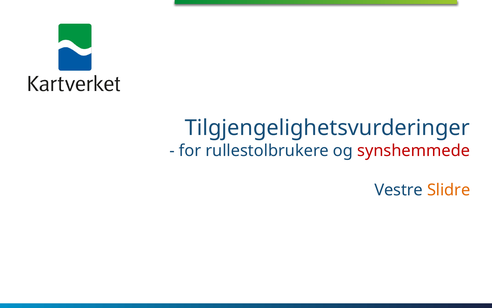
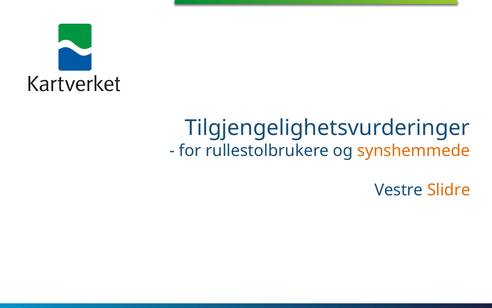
synshemmede colour: red -> orange (414, 150)
